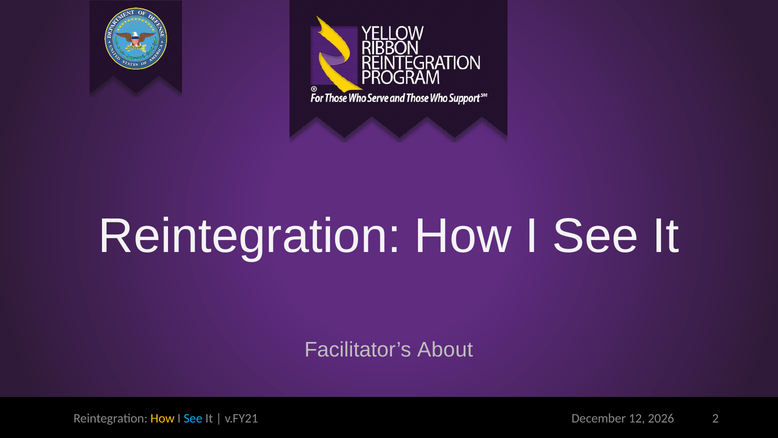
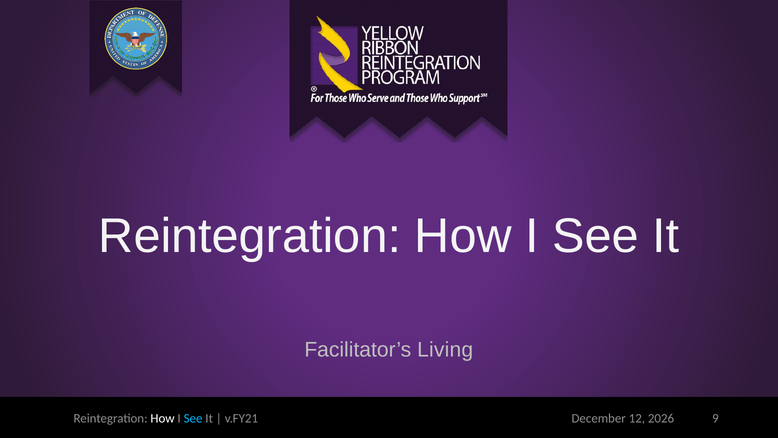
About: About -> Living (445, 350)
How colour: yellow -> white (163, 418)
2: 2 -> 9 (715, 418)
